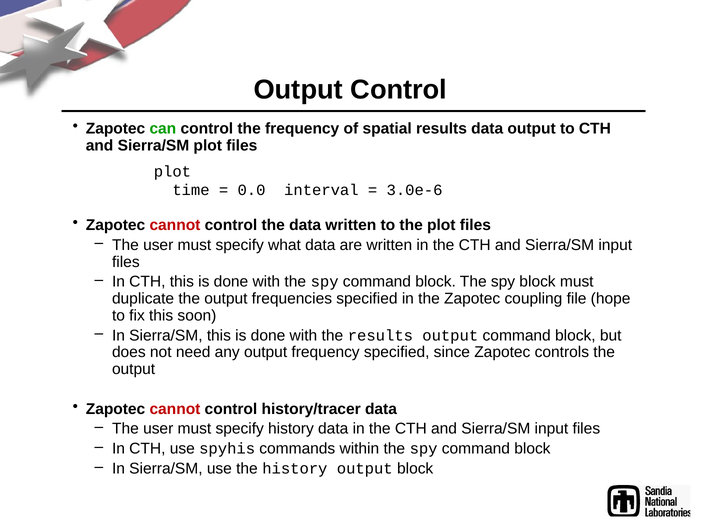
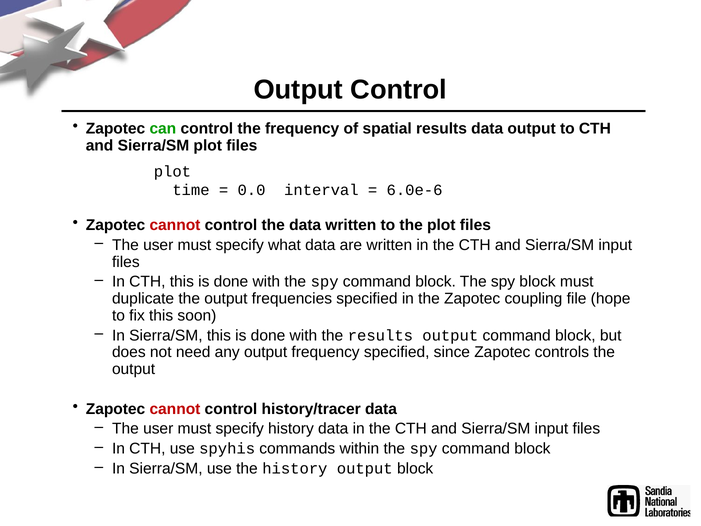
3.0e-6: 3.0e-6 -> 6.0e-6 (415, 190)
